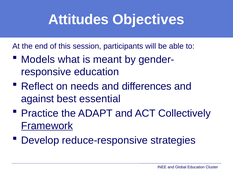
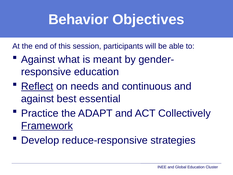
Attitudes: Attitudes -> Behavior (78, 19)
Models: Models -> Against (38, 59)
Reflect underline: none -> present (37, 86)
differences: differences -> continuous (147, 86)
